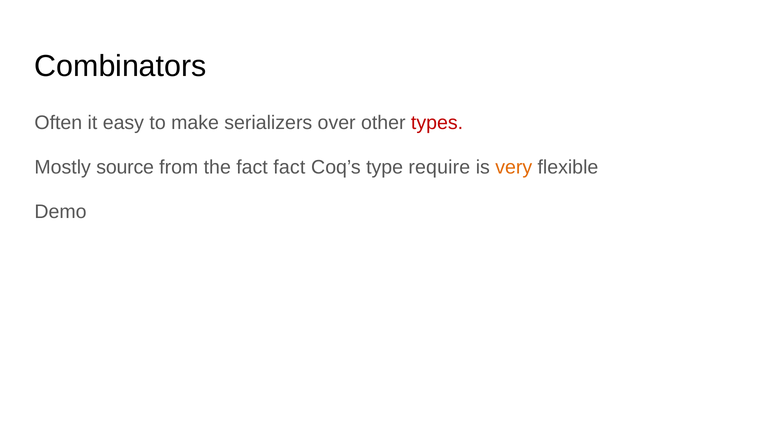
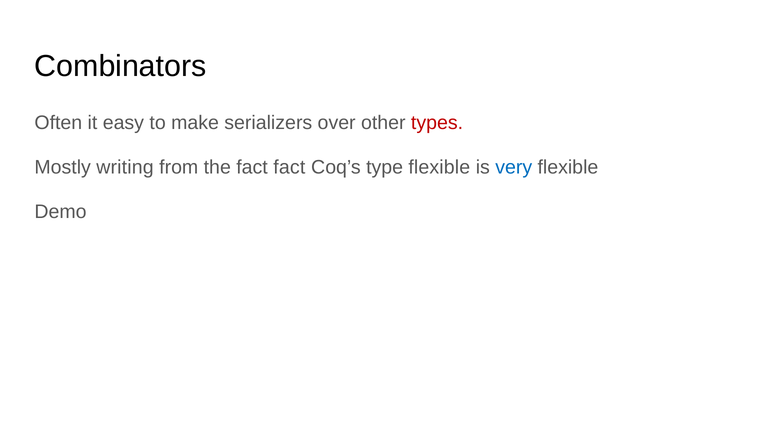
source: source -> writing (125, 167)
type require: require -> flexible (439, 167)
very colour: orange -> blue (514, 167)
